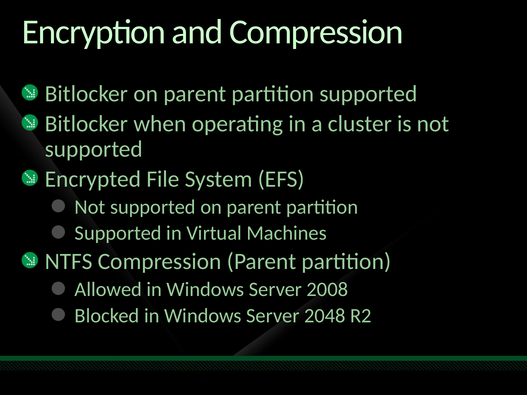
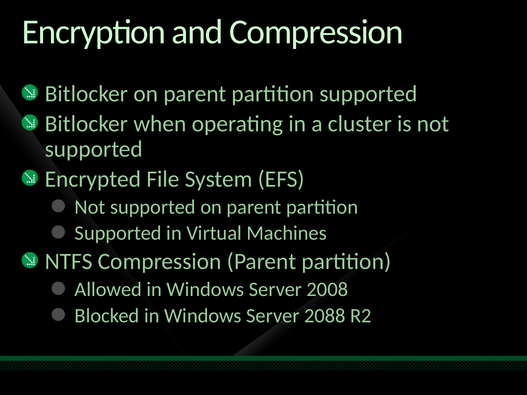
2048: 2048 -> 2088 (325, 316)
